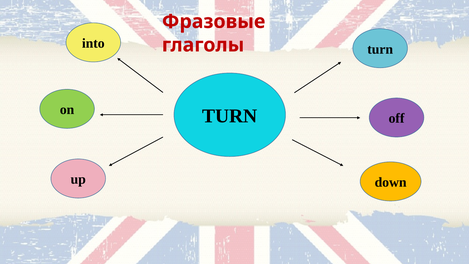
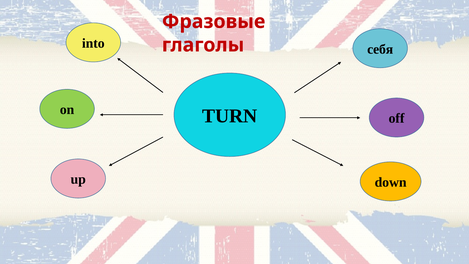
turn: turn -> себя (380, 49)
